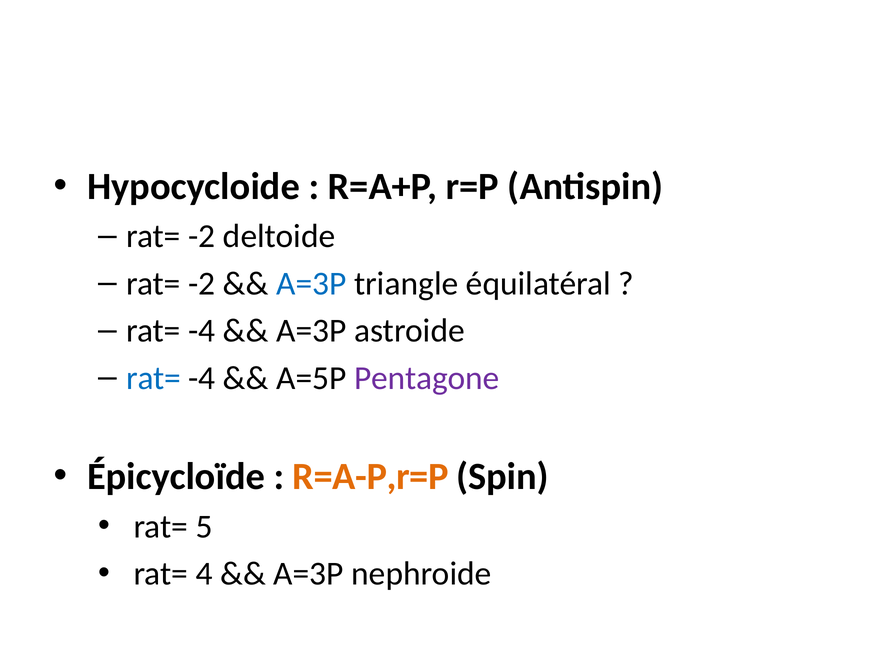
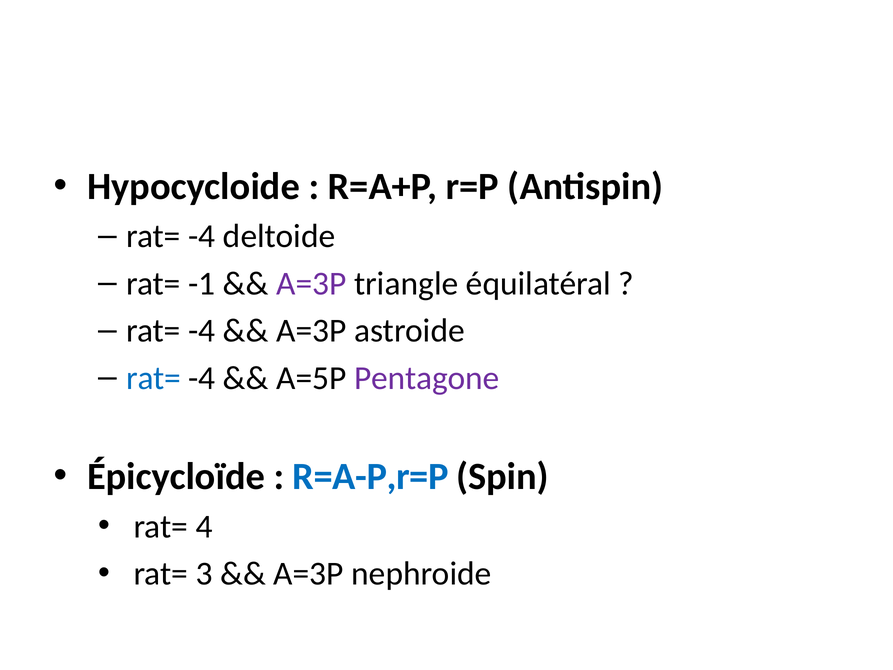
-2: -2 -> -4 (202, 236)
-2: -2 -> -1 (202, 283)
A=3P colour: blue -> purple (311, 283)
R=A-P,r=P colour: orange -> blue (370, 477)
5: 5 -> 4 (204, 526)
4: 4 -> 3 (204, 574)
